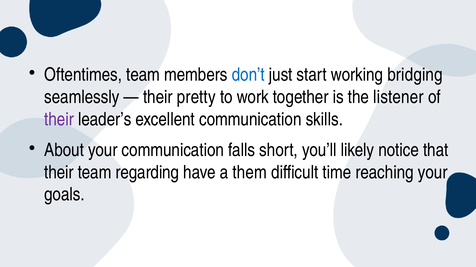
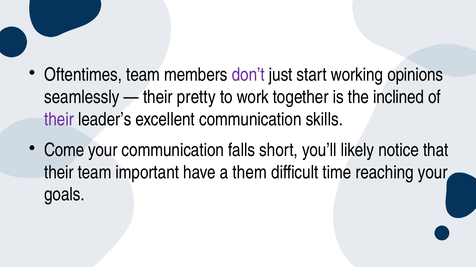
don’t colour: blue -> purple (248, 75)
bridging: bridging -> opinions (415, 75)
listener: listener -> inclined (399, 97)
About: About -> Come (64, 150)
regarding: regarding -> important (147, 173)
